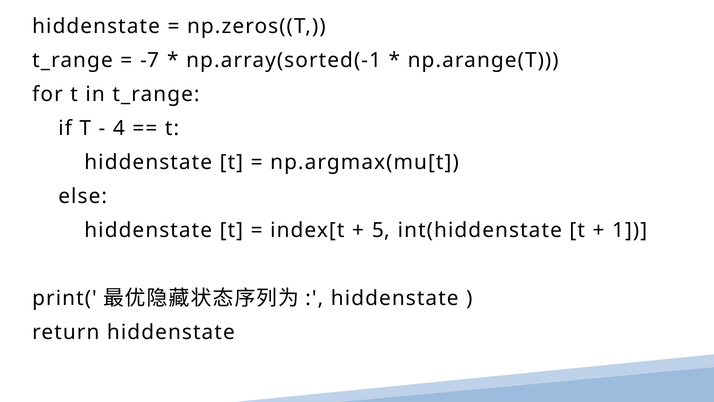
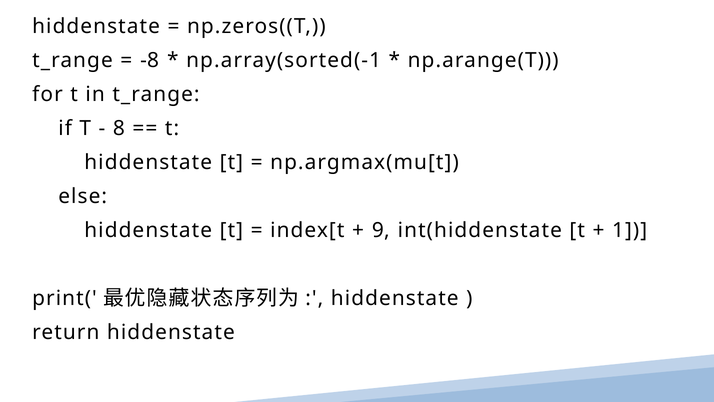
-7: -7 -> -8 (150, 60)
4: 4 -> 8 (119, 128)
5: 5 -> 9 (381, 230)
